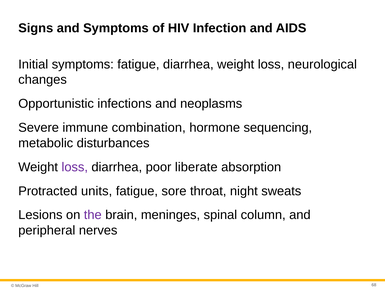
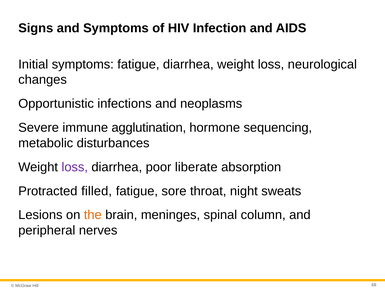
combination: combination -> agglutination (149, 128)
units: units -> filled (97, 191)
the colour: purple -> orange (93, 215)
